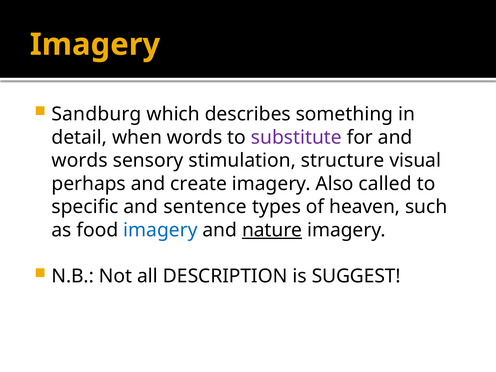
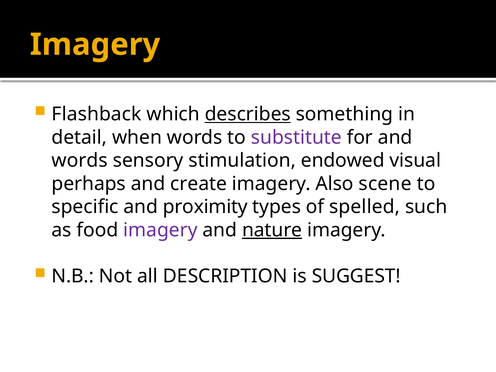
Sandburg: Sandburg -> Flashback (97, 114)
describes underline: none -> present (248, 114)
structure: structure -> endowed (343, 160)
called: called -> scene (385, 184)
sentence: sentence -> proximity (205, 207)
heaven: heaven -> spelled (365, 207)
imagery colour: blue -> purple (160, 230)
